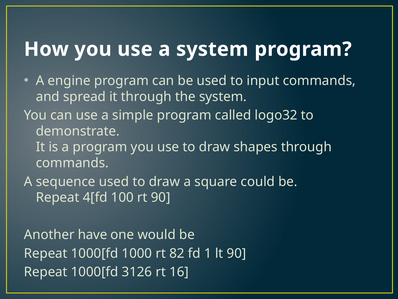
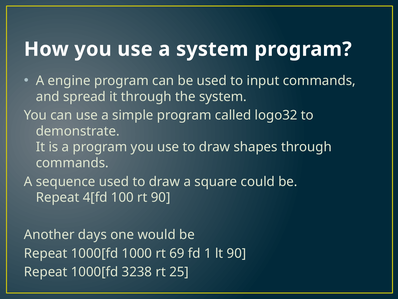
have: have -> days (92, 234)
82: 82 -> 69 (177, 253)
3126: 3126 -> 3238 (137, 272)
16: 16 -> 25 (179, 272)
